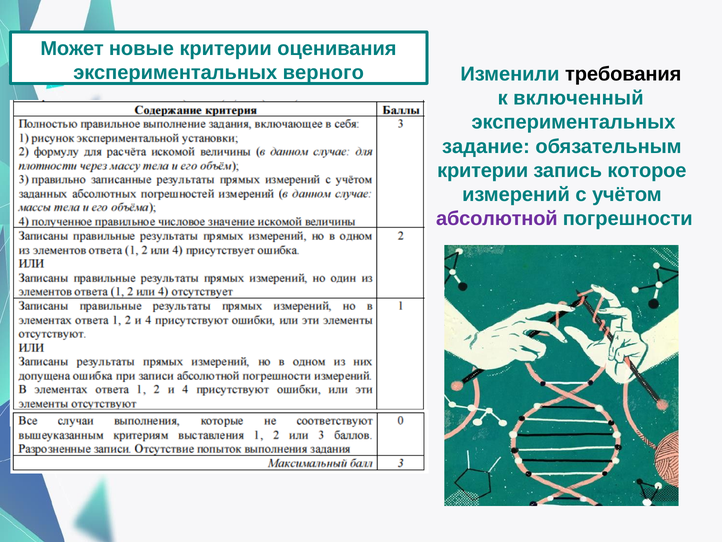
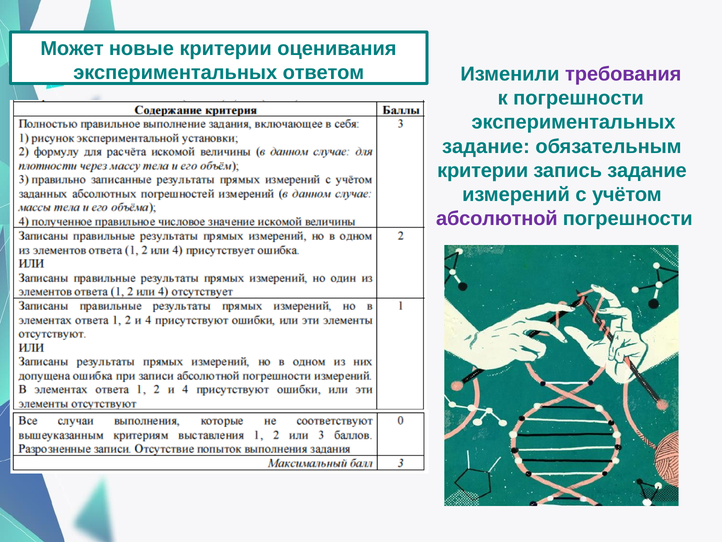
верного: верного -> ответом (323, 73)
требования colour: black -> purple (623, 74)
к включенный: включенный -> погрешности (579, 98)
запись которое: которое -> задание (647, 170)
